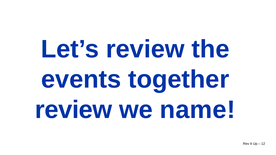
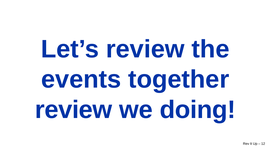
name: name -> doing (198, 110)
